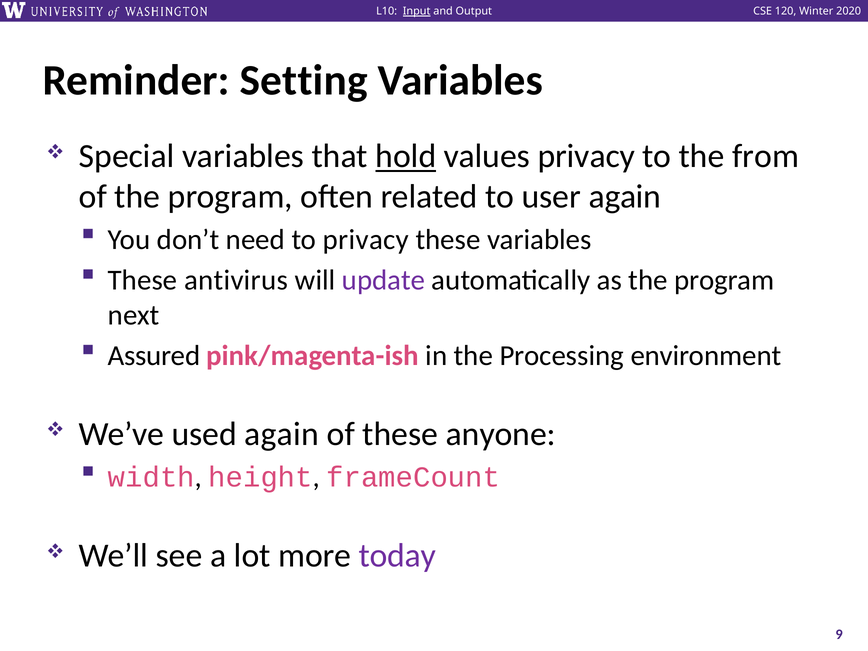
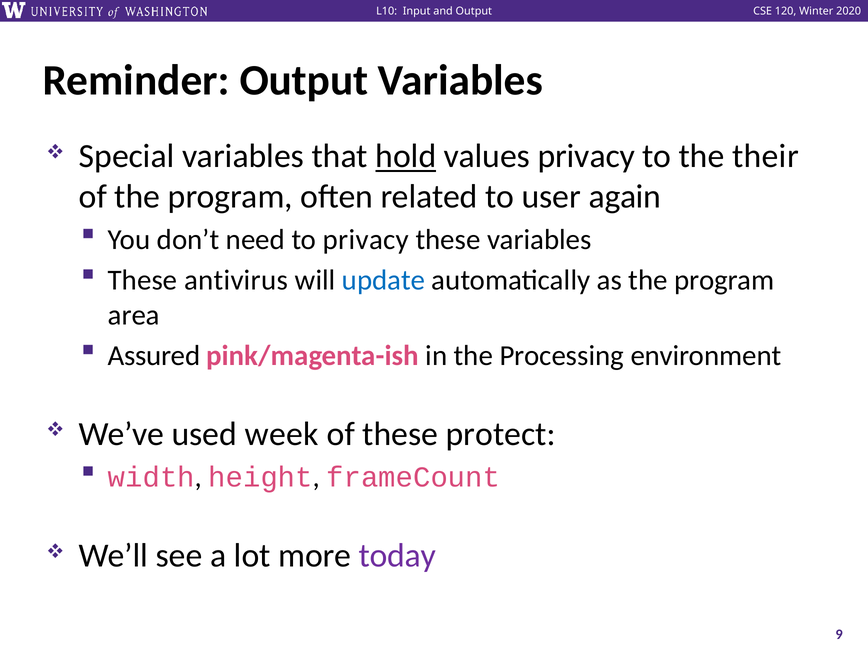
Input underline: present -> none (417, 11)
Reminder Setting: Setting -> Output (304, 81)
from: from -> their (765, 156)
update colour: purple -> blue (384, 280)
next: next -> area (134, 315)
used again: again -> week (282, 434)
anyone: anyone -> protect (501, 434)
